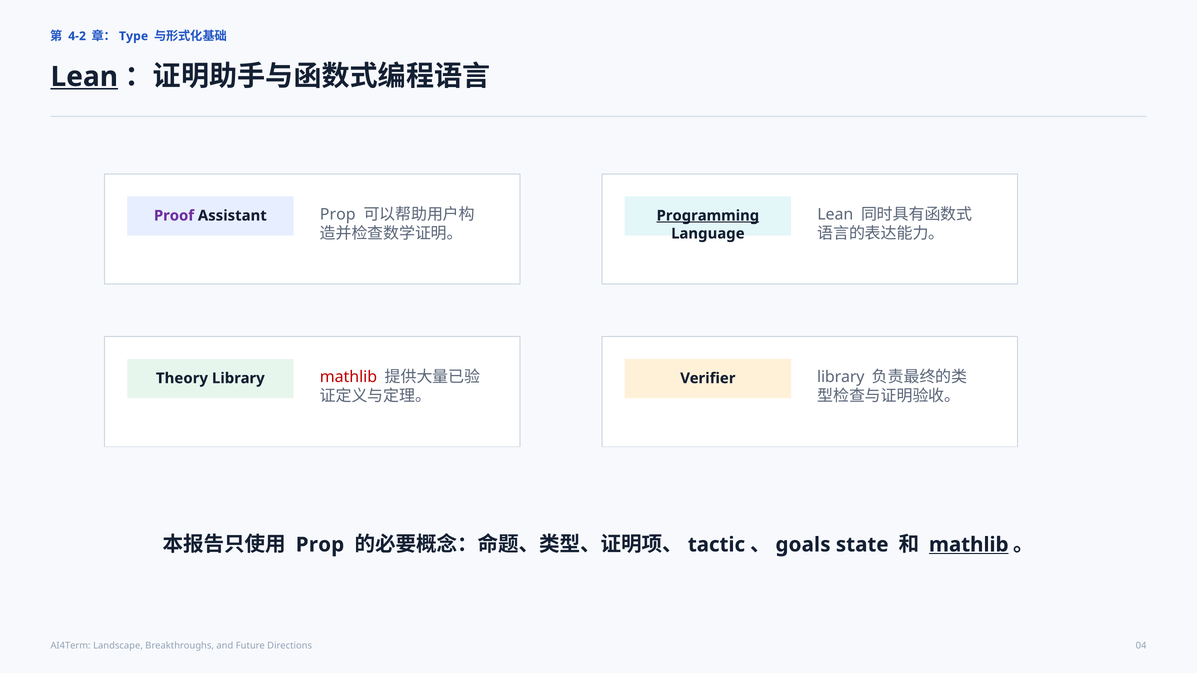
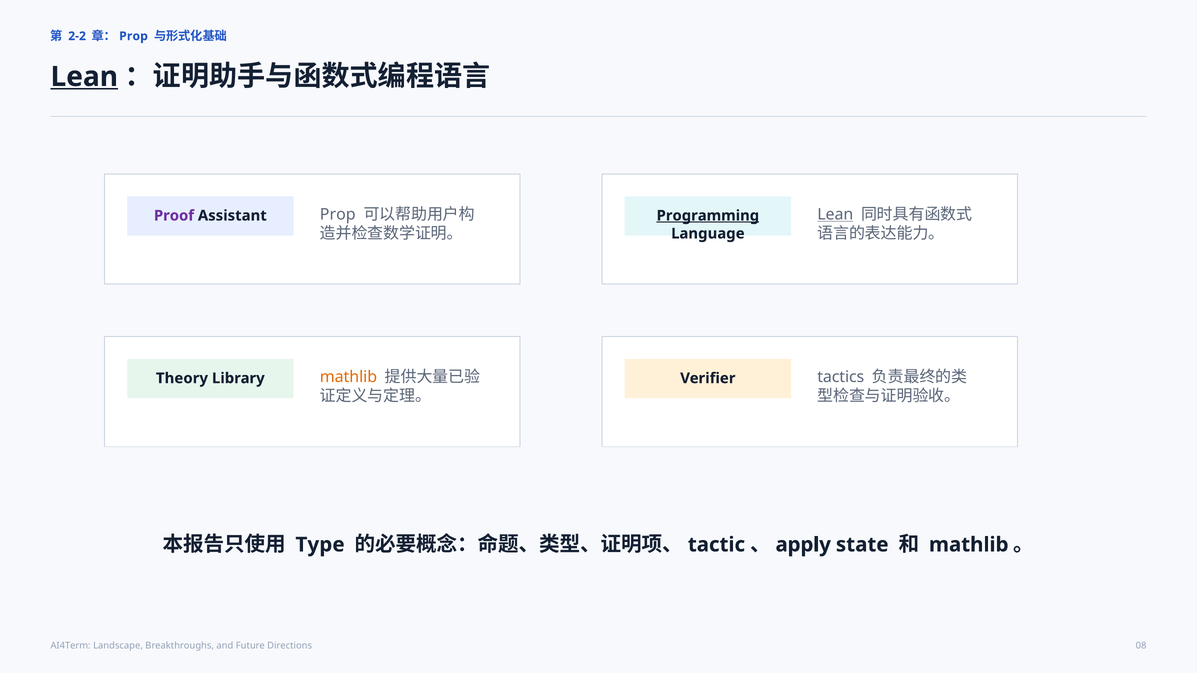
4-2: 4-2 -> 2-2 (77, 36)
Type: Type -> Prop (134, 36)
Lean underline: none -> present (835, 214)
mathlib colour: red -> orange (348, 377)
Verifier library: library -> tactics (841, 377)
Prop: Prop -> Type (320, 545)
goals: goals -> apply (803, 545)
mathlib underline: present -> none (969, 545)
04: 04 -> 08 (1141, 646)
